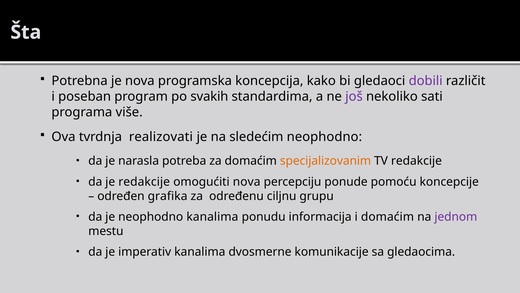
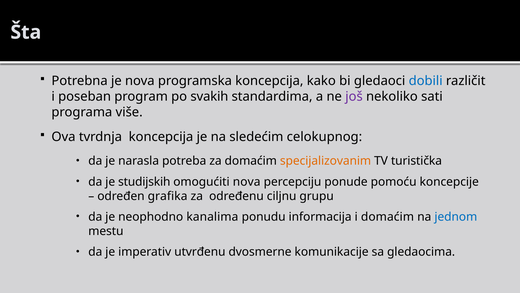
dobili colour: purple -> blue (426, 81)
tvrdnja realizovati: realizovati -> koncepcija (161, 137)
sledećim neophodno: neophodno -> celokupnog (324, 137)
TV redakcije: redakcije -> turistička (416, 161)
je redakcije: redakcije -> studijskih (144, 181)
jednom colour: purple -> blue (456, 216)
imperativ kanalima: kanalima -> utvrđenu (200, 252)
